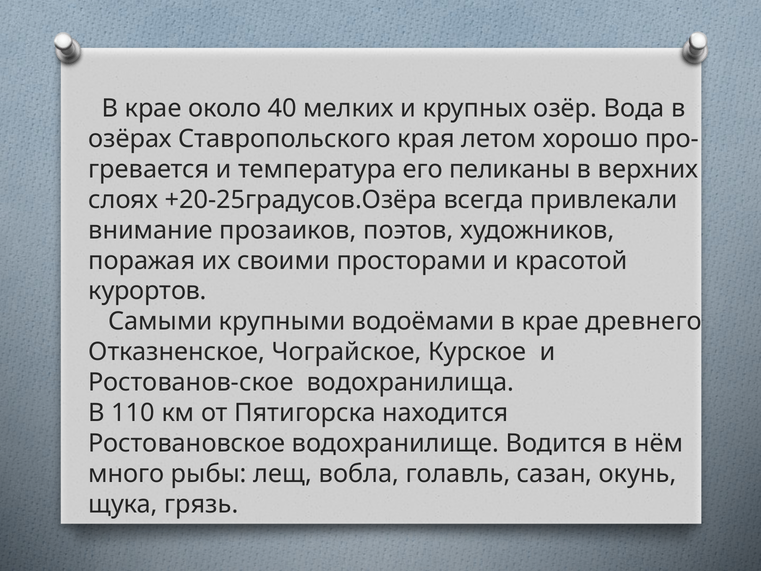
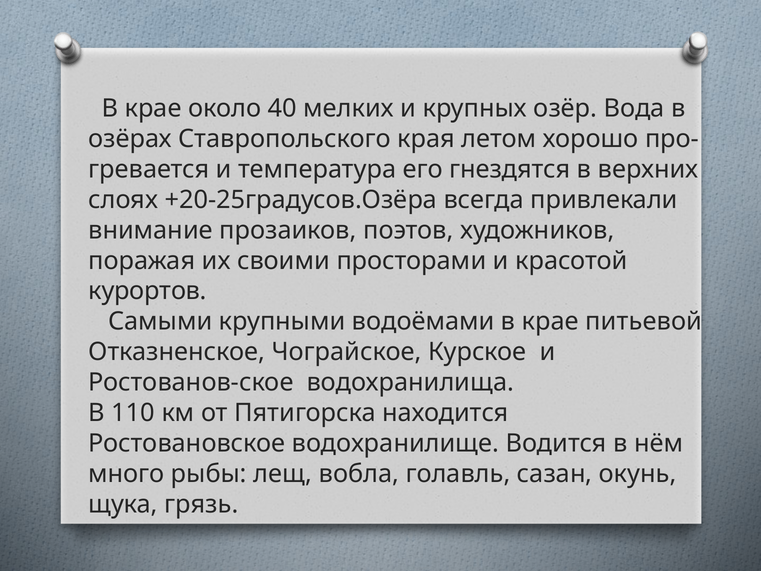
пеликаны: пеликаны -> гнездятся (510, 169)
древнего: древнего -> питьевой (644, 321)
